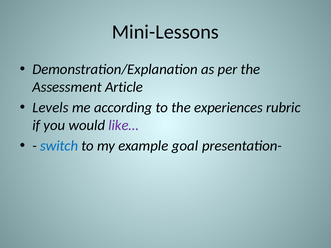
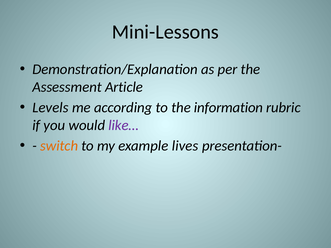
experiences: experiences -> information (228, 108)
switch colour: blue -> orange (59, 146)
goal: goal -> lives (185, 146)
